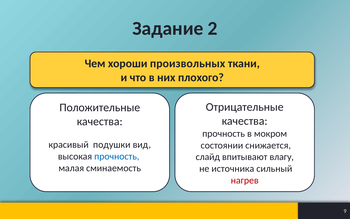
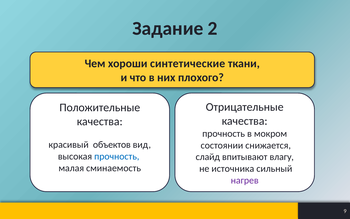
произвольных: произвольных -> синтетические (188, 64)
подушки: подушки -> объектов (112, 145)
нагрев colour: red -> purple (245, 180)
